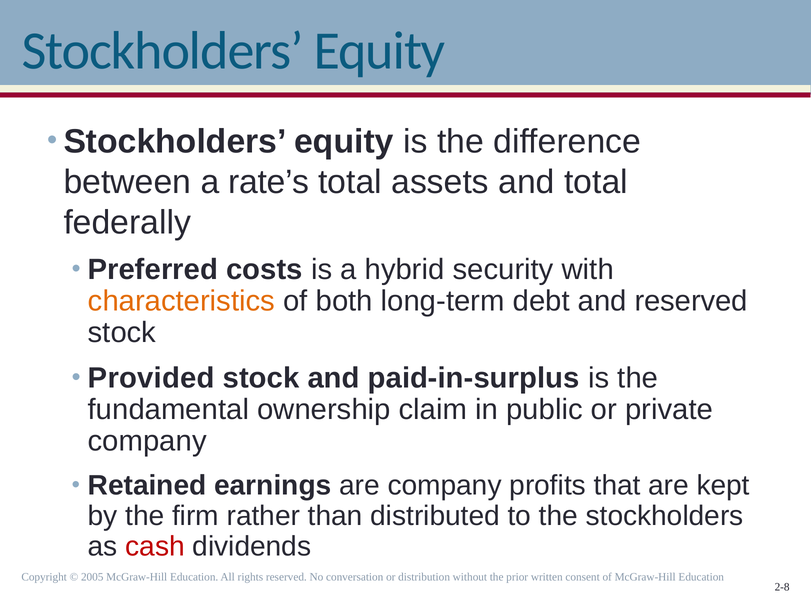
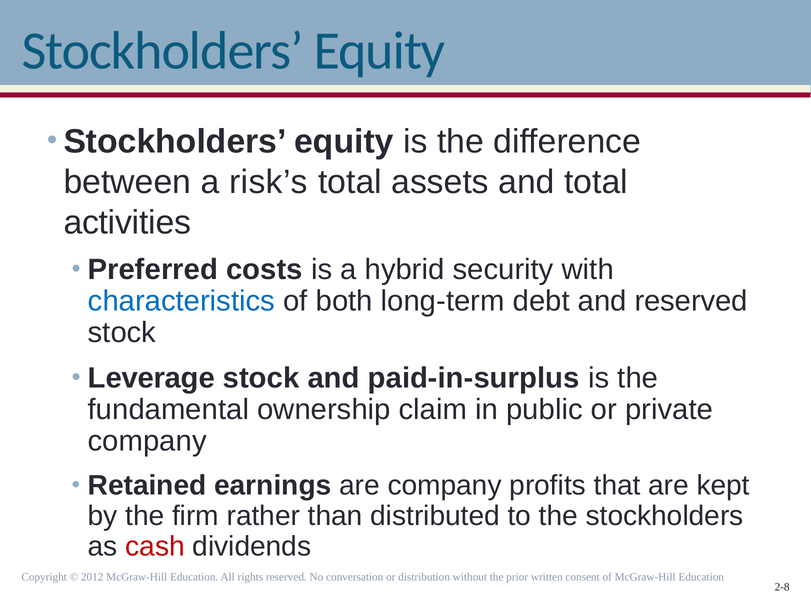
rate’s: rate’s -> risk’s (269, 182)
federally: federally -> activities (127, 223)
characteristics colour: orange -> blue (181, 301)
Provided: Provided -> Leverage (151, 378)
2005: 2005 -> 2012 (92, 577)
